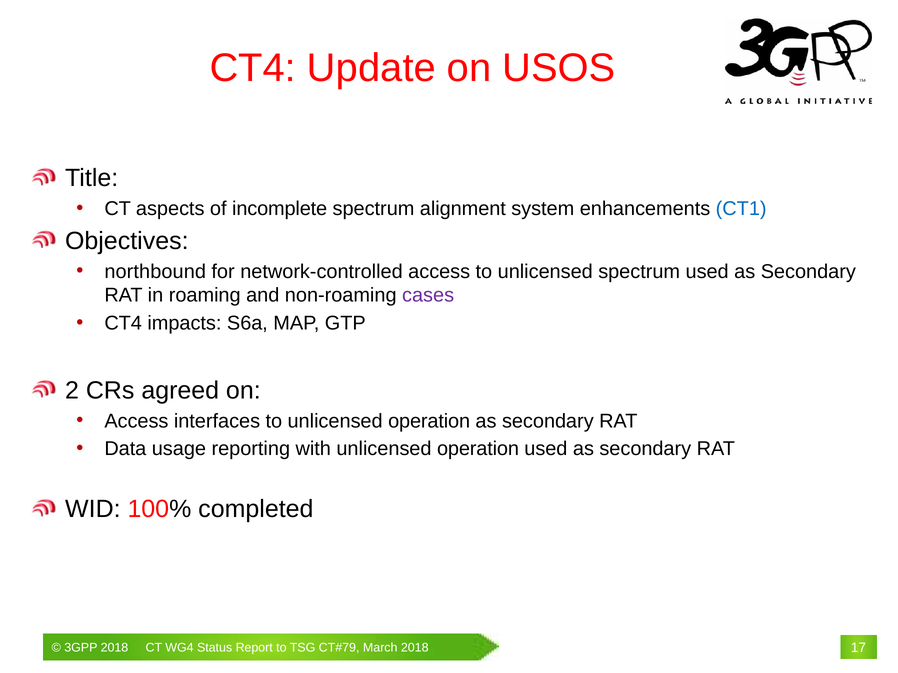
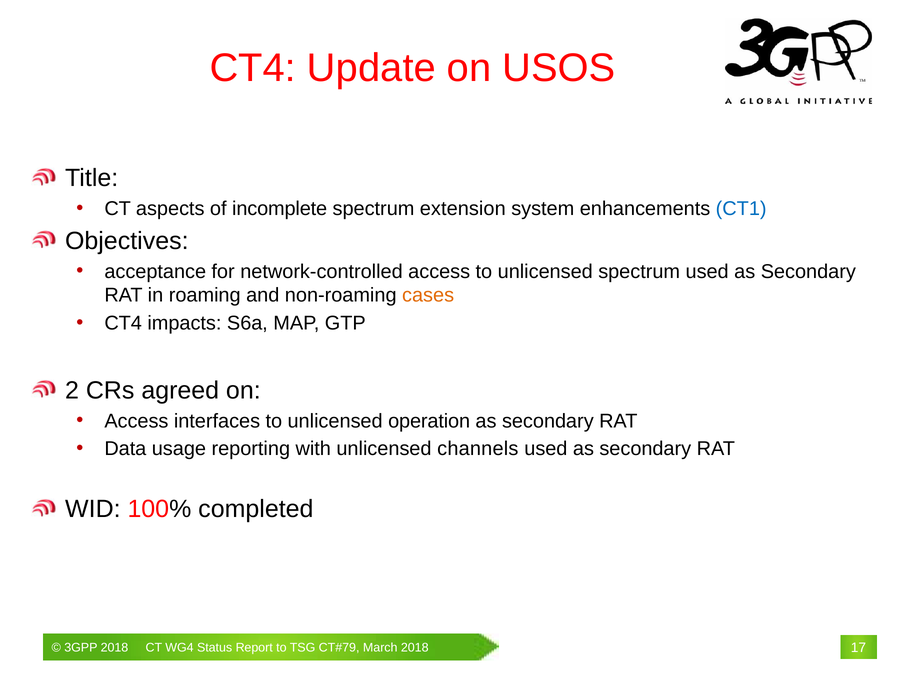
alignment: alignment -> extension (463, 209)
northbound: northbound -> acceptance (155, 272)
cases colour: purple -> orange (428, 296)
with unlicensed operation: operation -> channels (478, 449)
